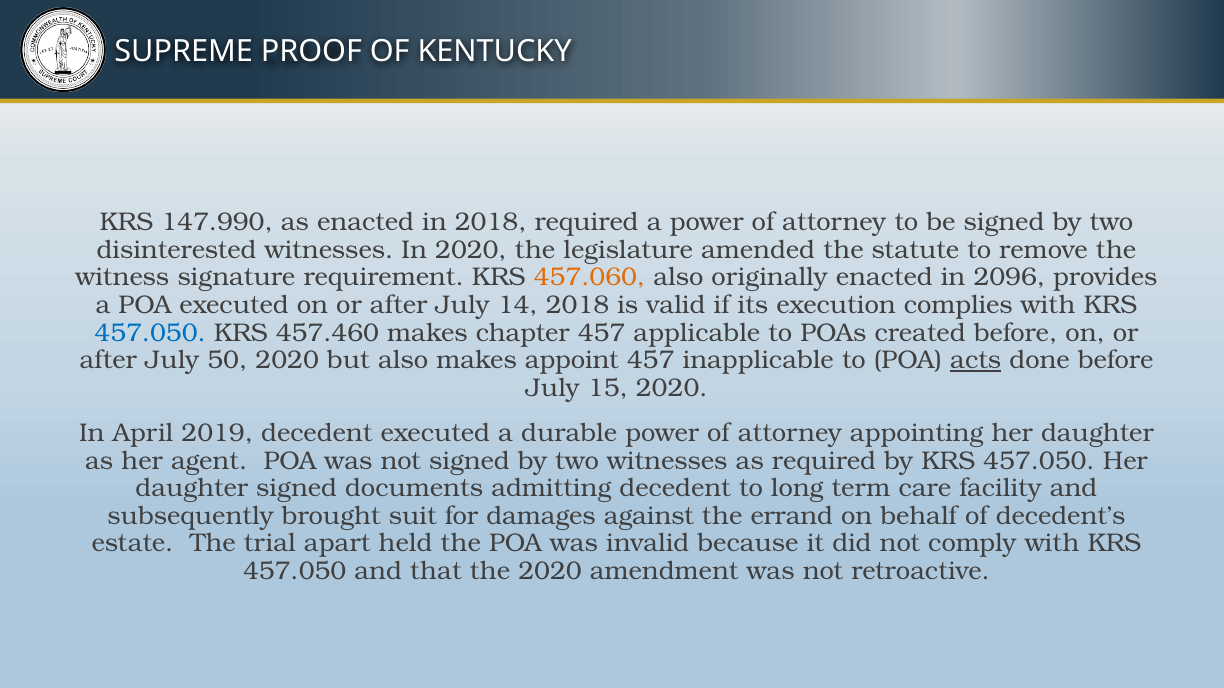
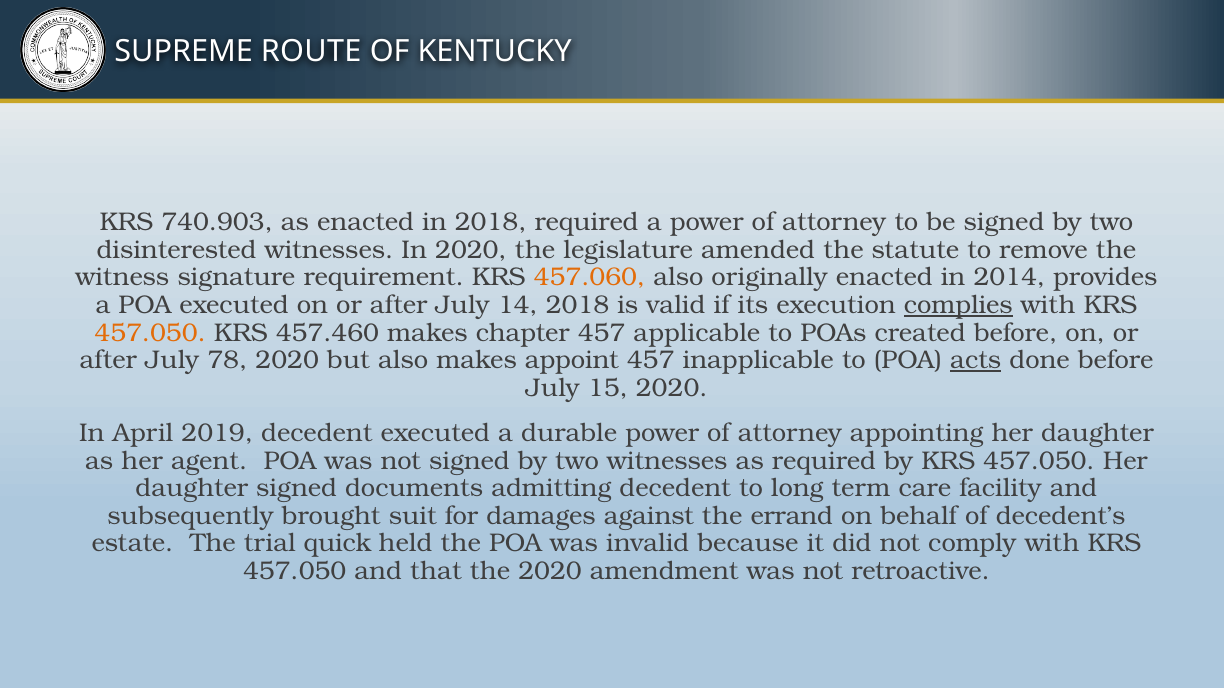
PROOF: PROOF -> ROUTE (311, 51)
147.990: 147.990 -> 740.903 (217, 223)
2096: 2096 -> 2014 (1009, 278)
complies underline: none -> present (958, 305)
457.050 colour: blue -> orange (150, 333)
50: 50 -> 78 (227, 360)
apart: apart -> quick (337, 544)
